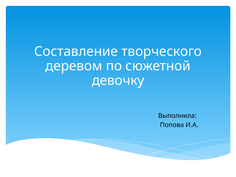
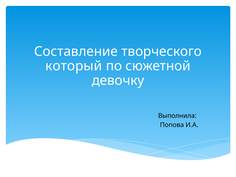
деревом: деревом -> который (74, 66)
